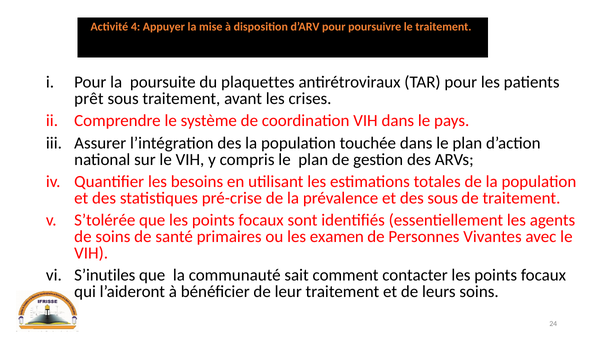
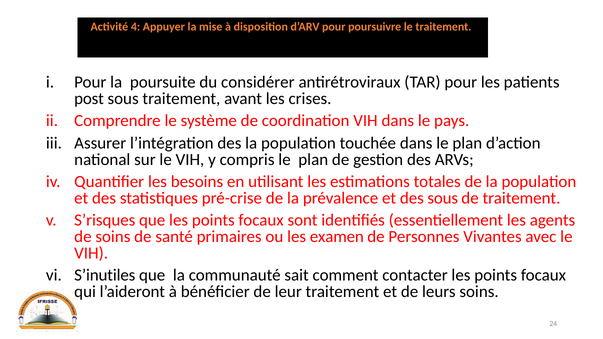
plaquettes: plaquettes -> considérer (258, 82)
prêt: prêt -> post (89, 99)
S’tolérée: S’tolérée -> S’risques (105, 220)
